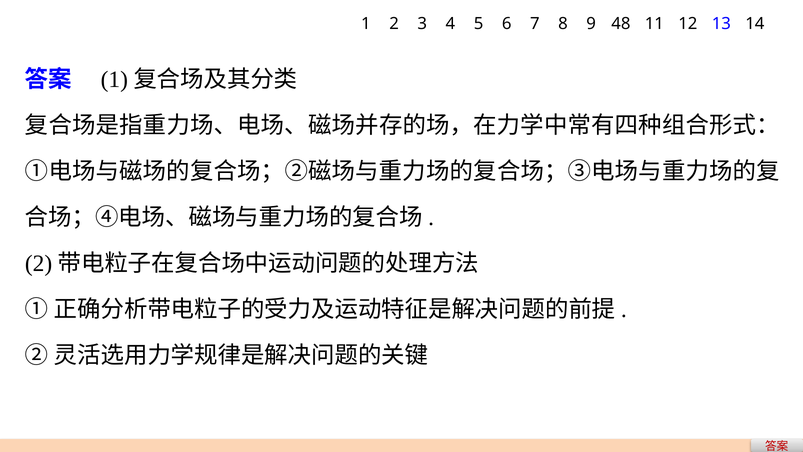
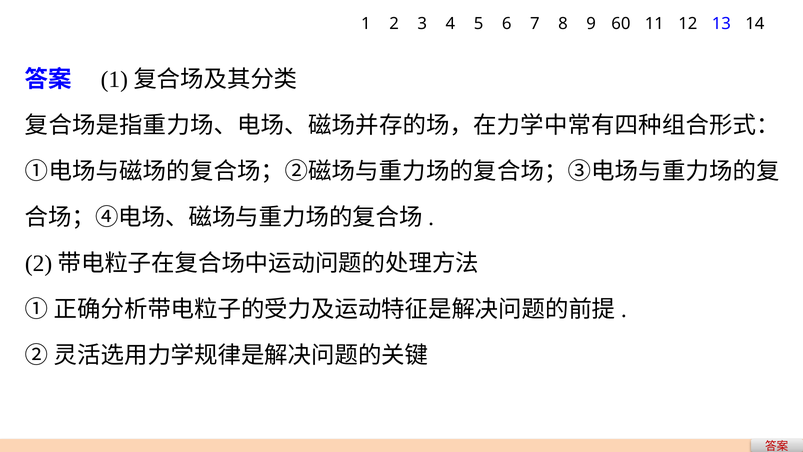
48: 48 -> 60 (621, 24)
